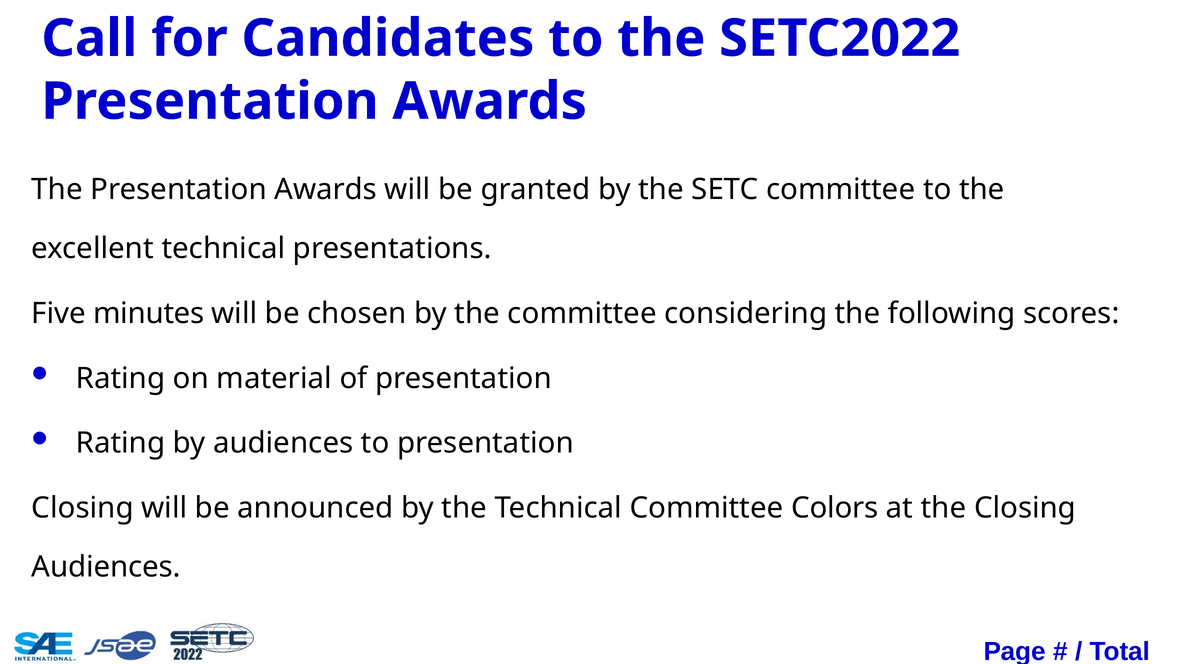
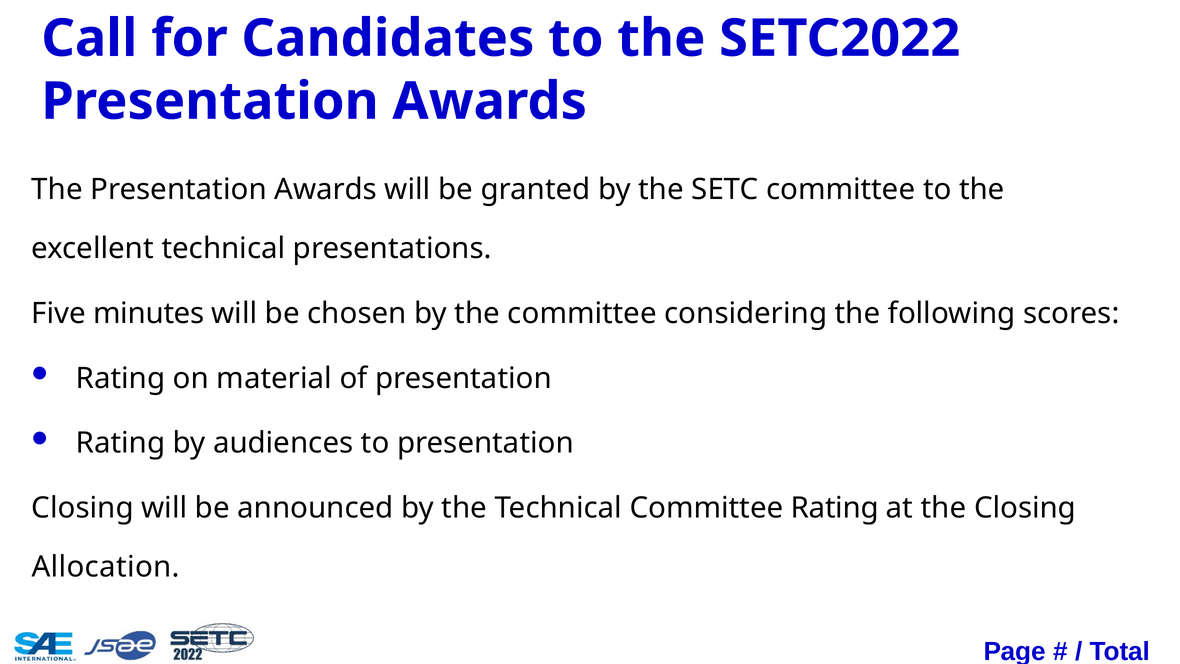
Committee Colors: Colors -> Rating (835, 508)
Audiences: Audiences -> Allocation (106, 567)
